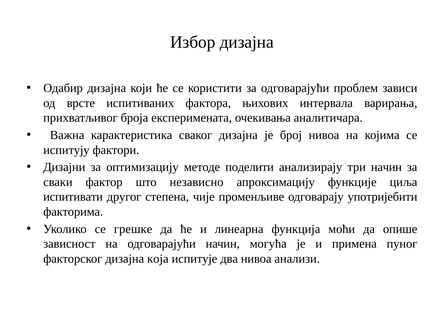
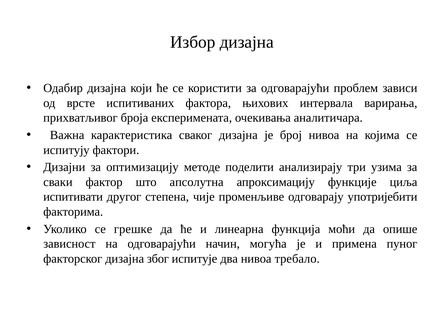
три начин: начин -> узима (386, 167)
независно: независно -> апсолутна (197, 182)
која: која -> због (158, 259)
анализи: анализи -> требало (297, 259)
